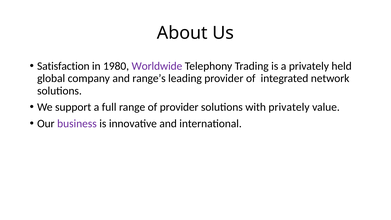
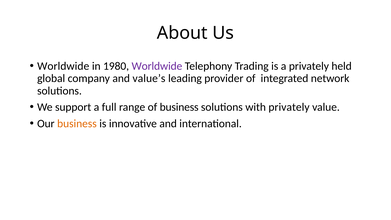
Satisfaction: Satisfaction -> Worldwide (63, 66)
range’s: range’s -> value’s (149, 78)
of provider: provider -> business (179, 107)
business colour: purple -> orange (77, 124)
